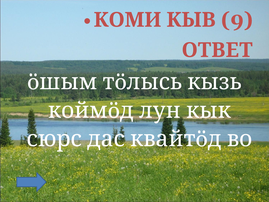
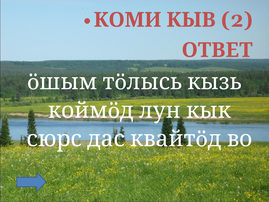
9: 9 -> 2 (237, 20)
